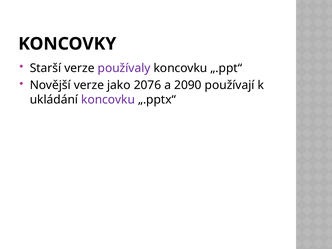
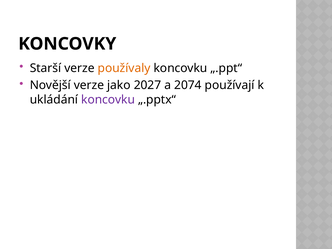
používaly colour: purple -> orange (124, 68)
2076: 2076 -> 2027 (147, 85)
2090: 2090 -> 2074 (188, 85)
